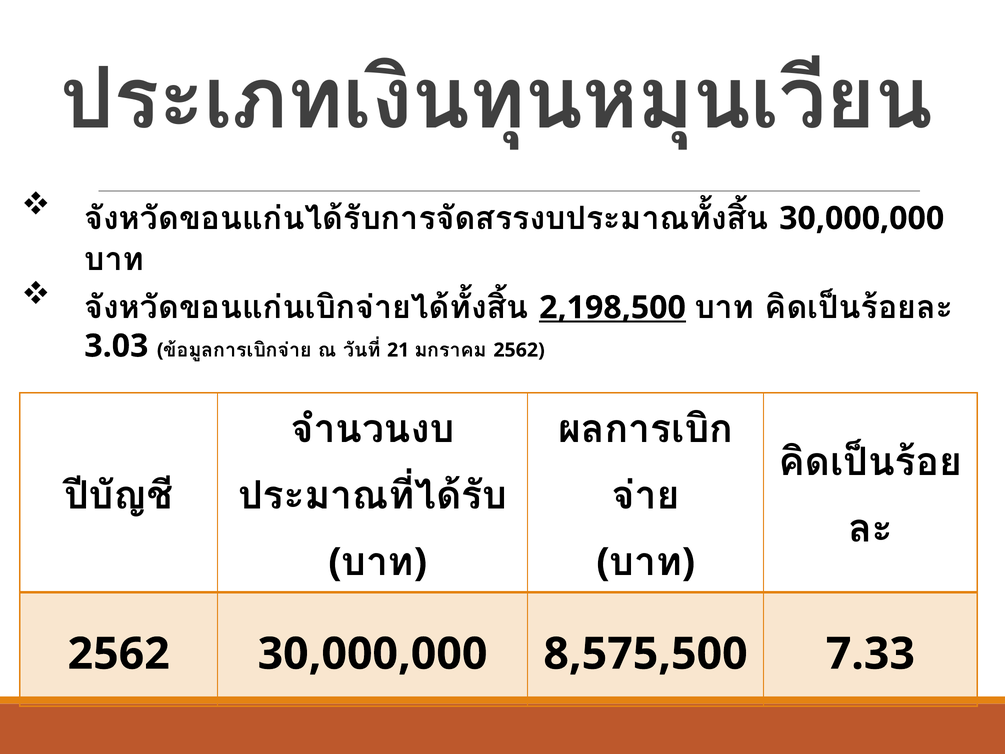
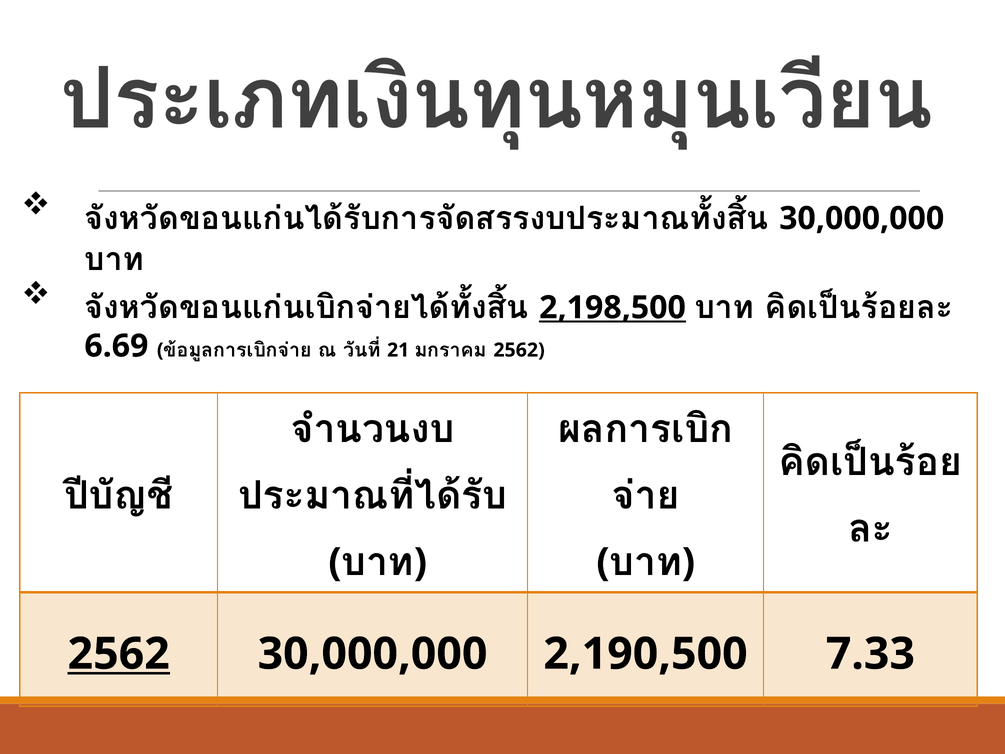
3.03: 3.03 -> 6.69 (116, 346)
2562 underline: none -> present (119, 654)
8,575,500: 8,575,500 -> 2,190,500 (646, 654)
